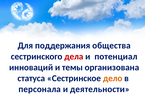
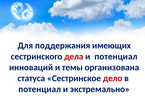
общества: общества -> имеющих (112, 45)
дело colour: orange -> red (113, 78)
персонала: персонала -> потенциал (40, 89)
деятельности: деятельности -> экстремально (100, 89)
